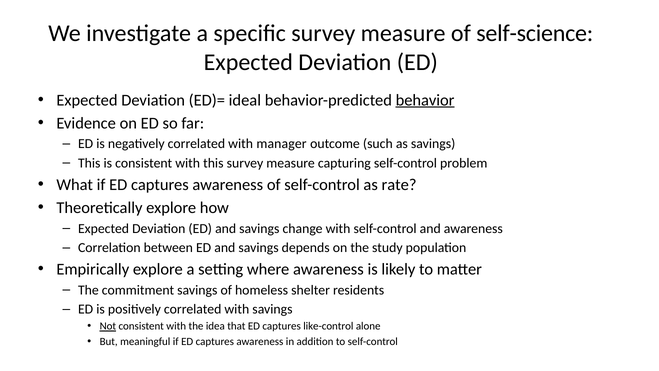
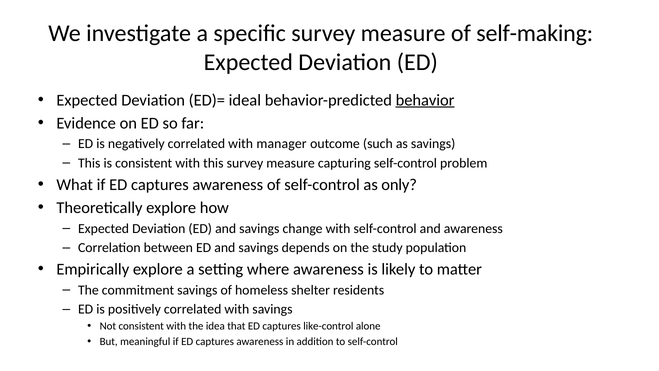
self-science: self-science -> self-making (535, 33)
rate: rate -> only (399, 185)
Not underline: present -> none (108, 326)
